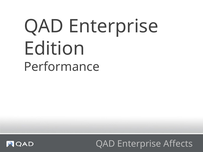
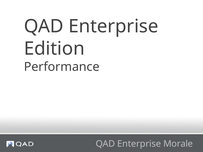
Affects: Affects -> Morale (178, 144)
